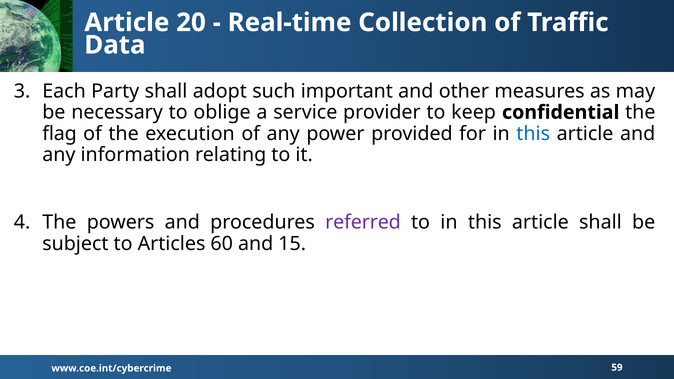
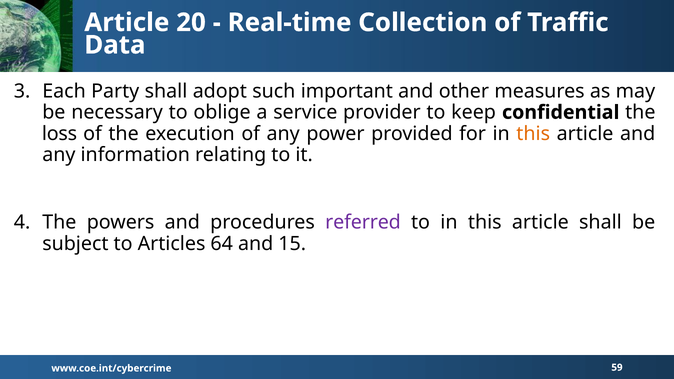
flag: flag -> loss (60, 134)
this colour: blue -> orange (533, 134)
60: 60 -> 64 (222, 244)
